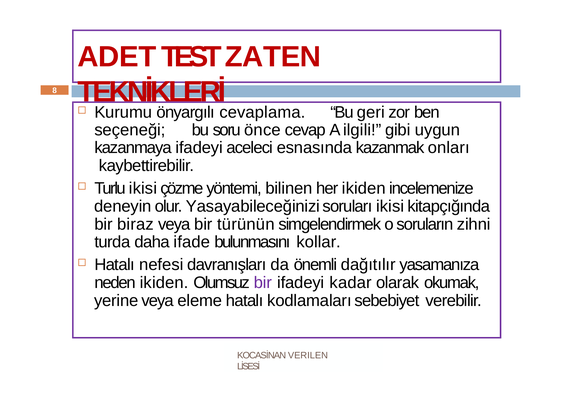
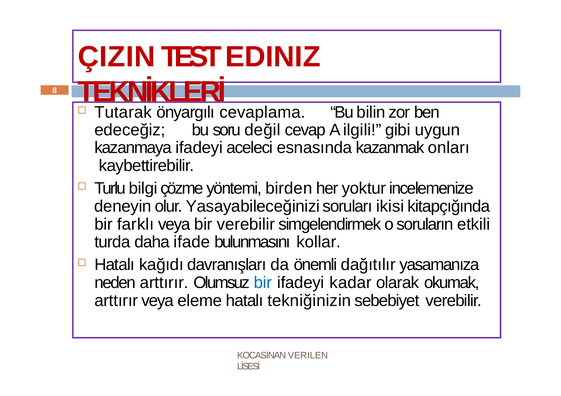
ADET: ADET -> ÇIZIN (117, 57)
ZATEN: ZATEN -> EDINIZ (273, 57)
Kurumu: Kurumu -> Tutarak (123, 112)
geri: geri -> bilin (371, 112)
seçeneği: seçeneği -> edeceğiz (130, 130)
önce: önce -> değil (262, 130)
Turlu ikisi: ikisi -> bilgi (143, 188)
bilinen: bilinen -> birden (289, 188)
her ikiden: ikiden -> yoktur (364, 188)
biraz: biraz -> farklı (136, 224)
bir türünün: türünün -> verebilir (246, 224)
zihni: zihni -> etkili (474, 224)
nefesi: nefesi -> kağıdı (161, 265)
neden ikiden: ikiden -> arttırır (164, 283)
bir colour: purple -> blue (263, 283)
yerine: yerine -> arttırır (116, 301)
kodlamaları: kodlamaları -> tekniğinizin (309, 301)
